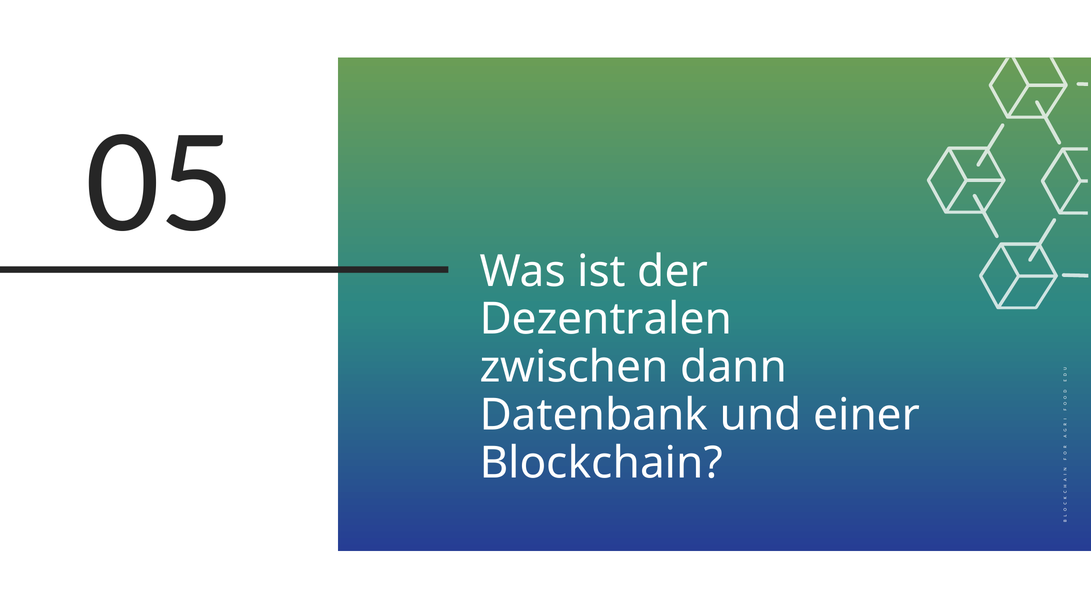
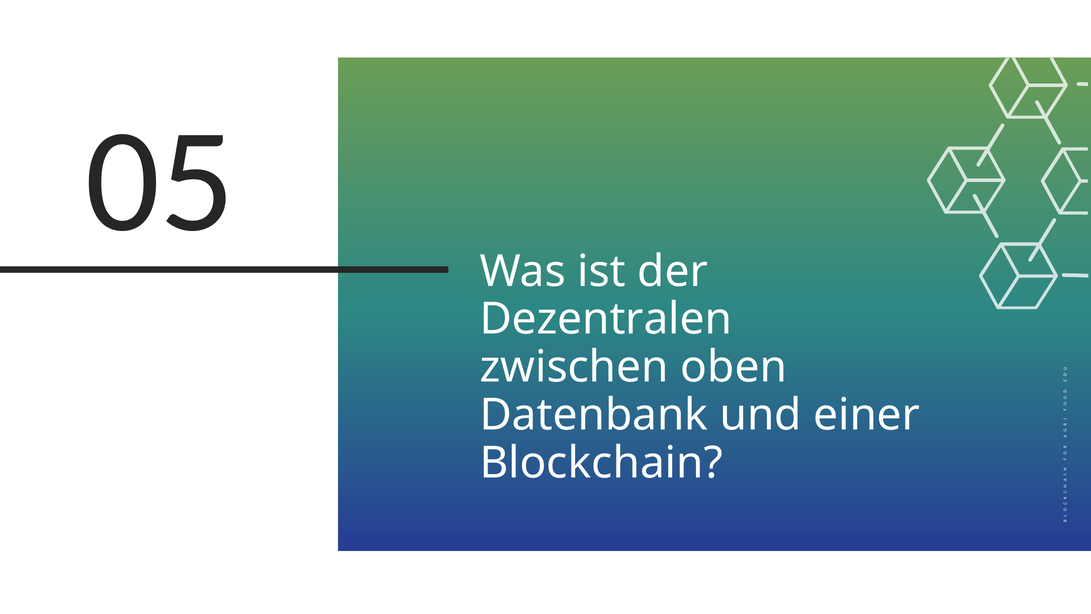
dann: dann -> oben (734, 367)
